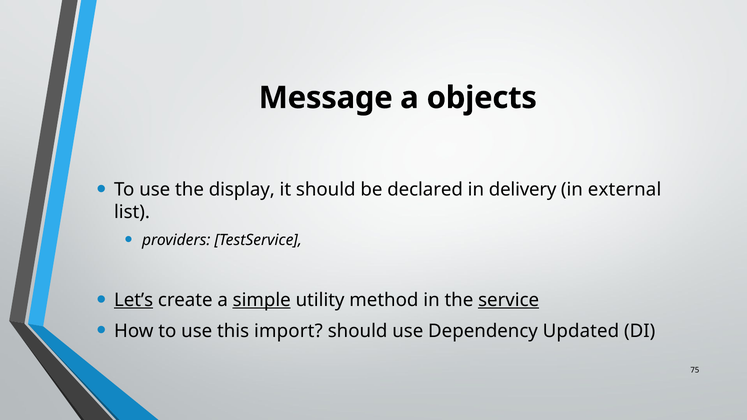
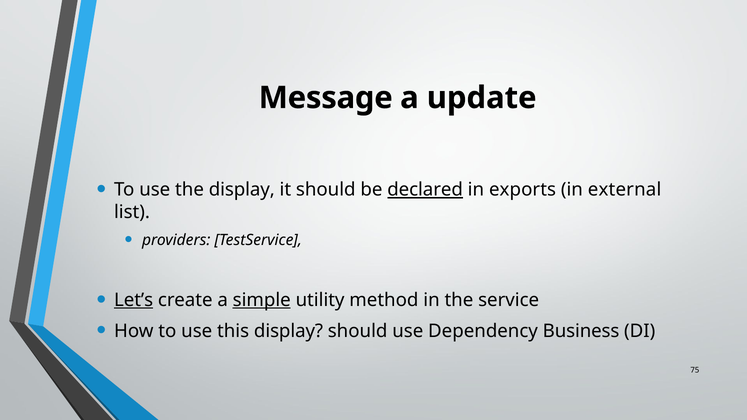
objects: objects -> update (482, 98)
declared underline: none -> present (425, 190)
delivery: delivery -> exports (523, 190)
service underline: present -> none (509, 300)
this import: import -> display (289, 331)
Updated: Updated -> Business (581, 331)
